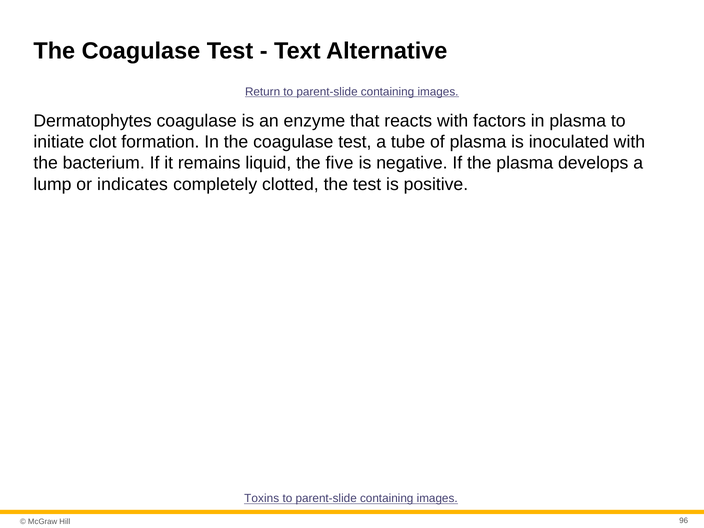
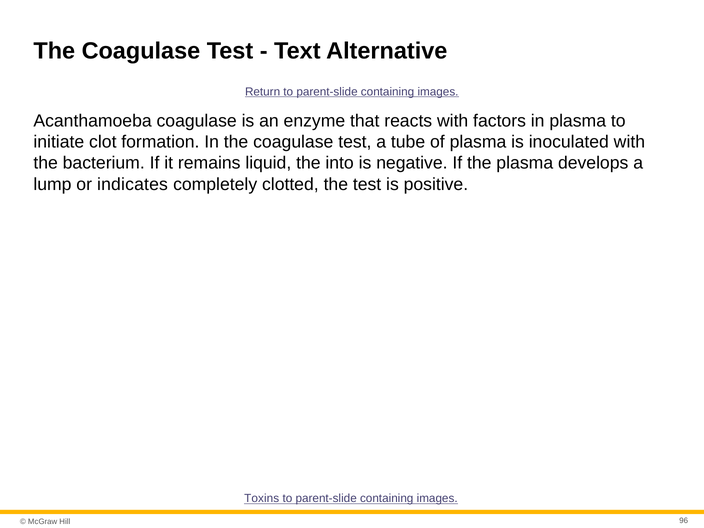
Dermatophytes: Dermatophytes -> Acanthamoeba (93, 121)
five: five -> into (340, 163)
